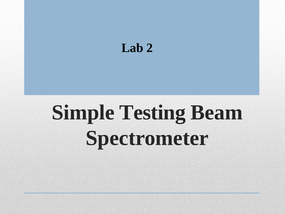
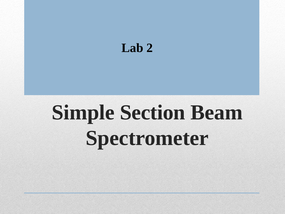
Testing: Testing -> Section (153, 112)
